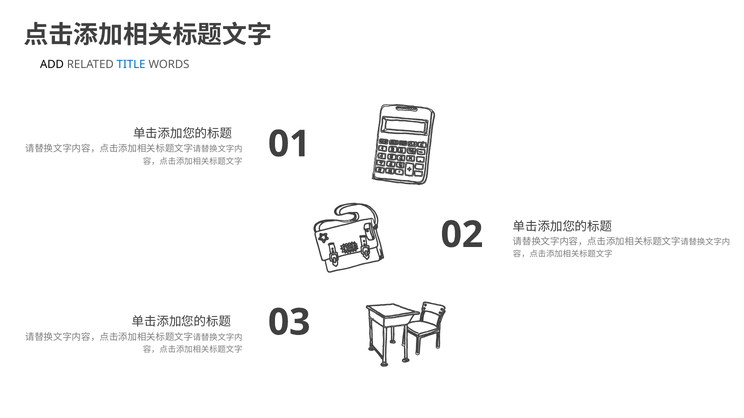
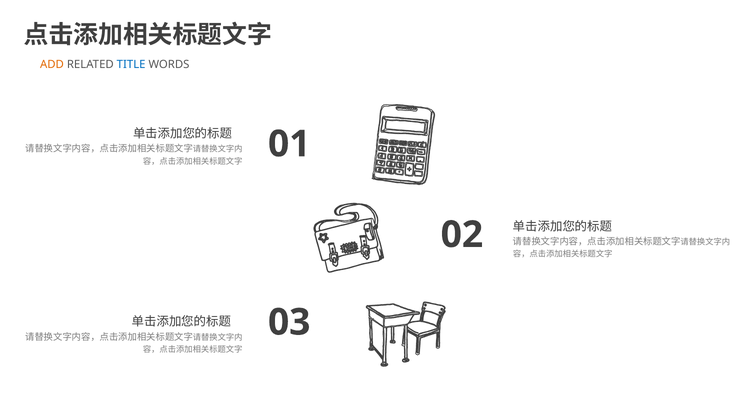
ADD colour: black -> orange (52, 64)
